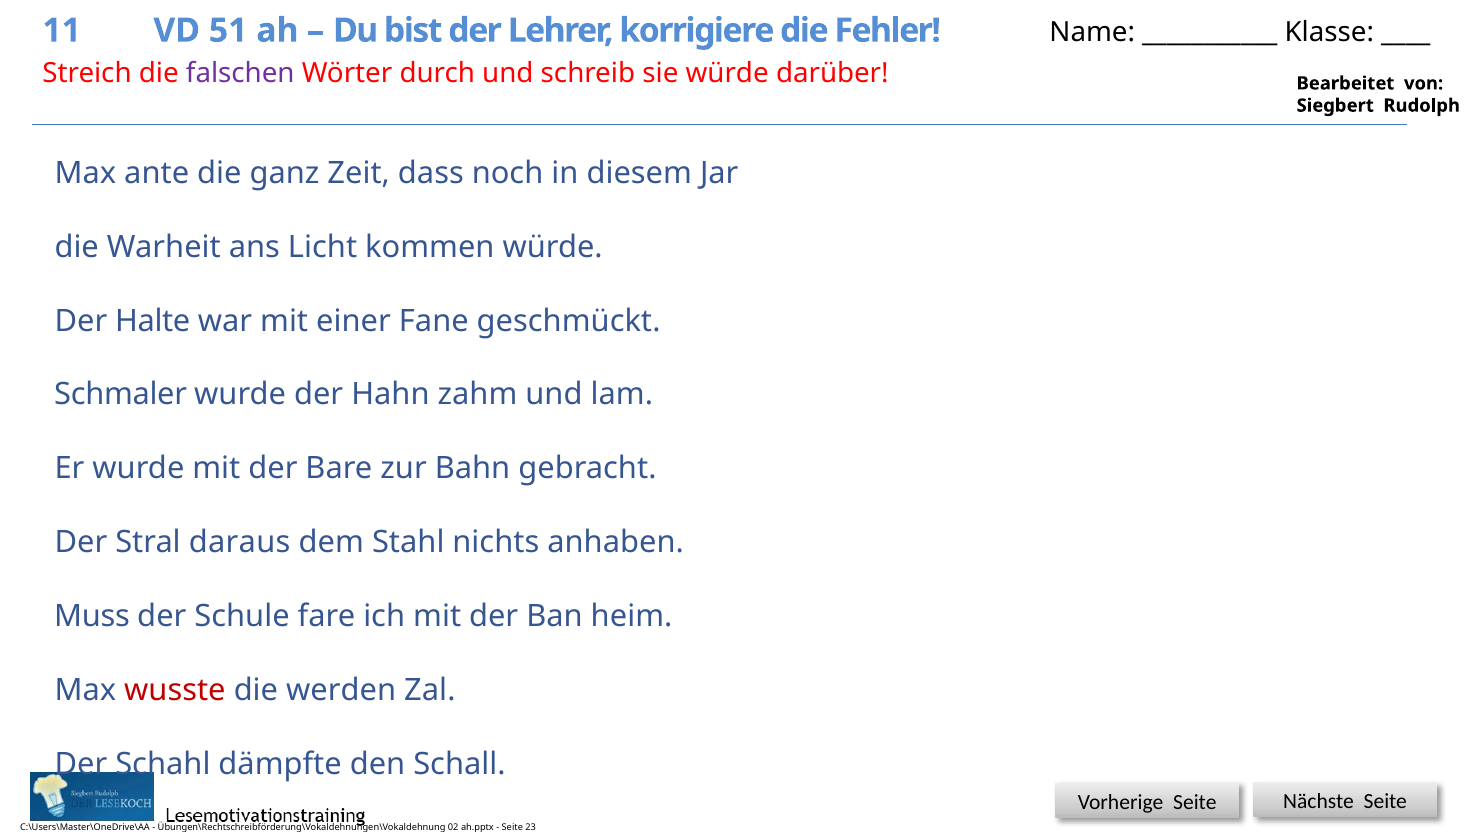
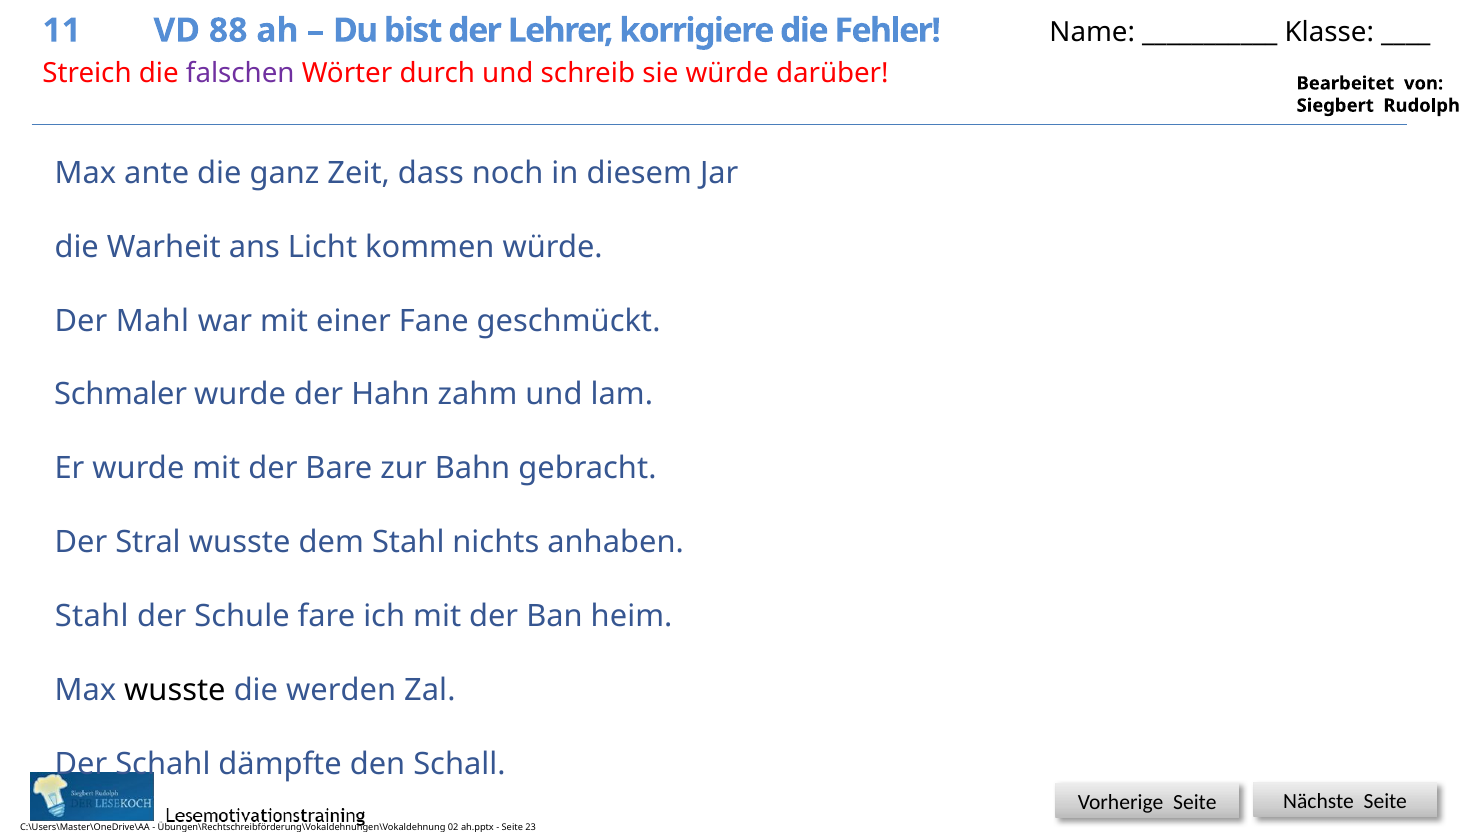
51: 51 -> 88 (228, 31)
Halte: Halte -> Mahl (152, 321)
Stral daraus: daraus -> wusste (240, 543)
Muss: Muss -> Stahl (92, 617)
wusste colour: red -> black (175, 691)
